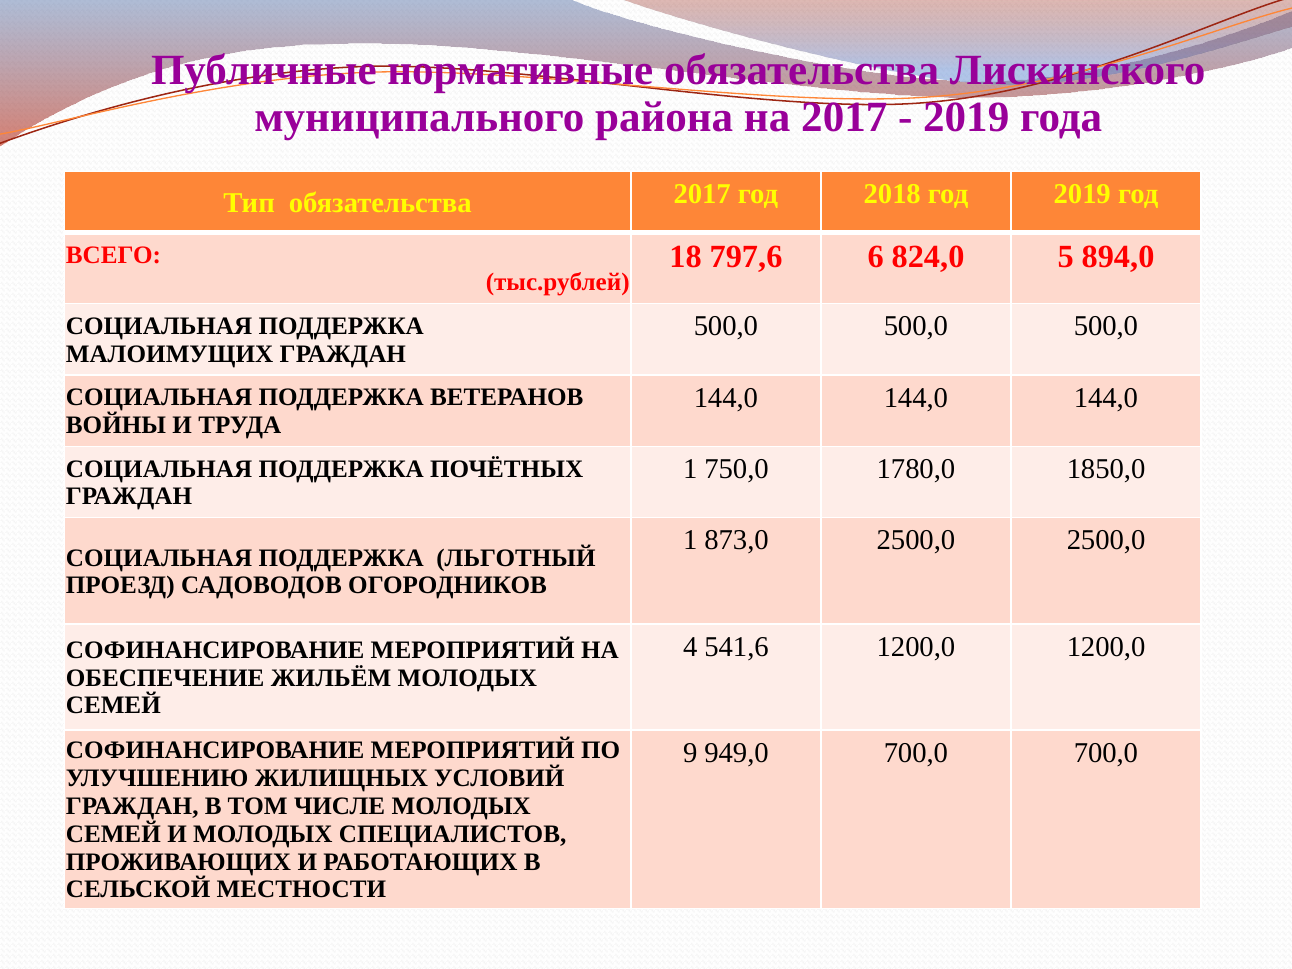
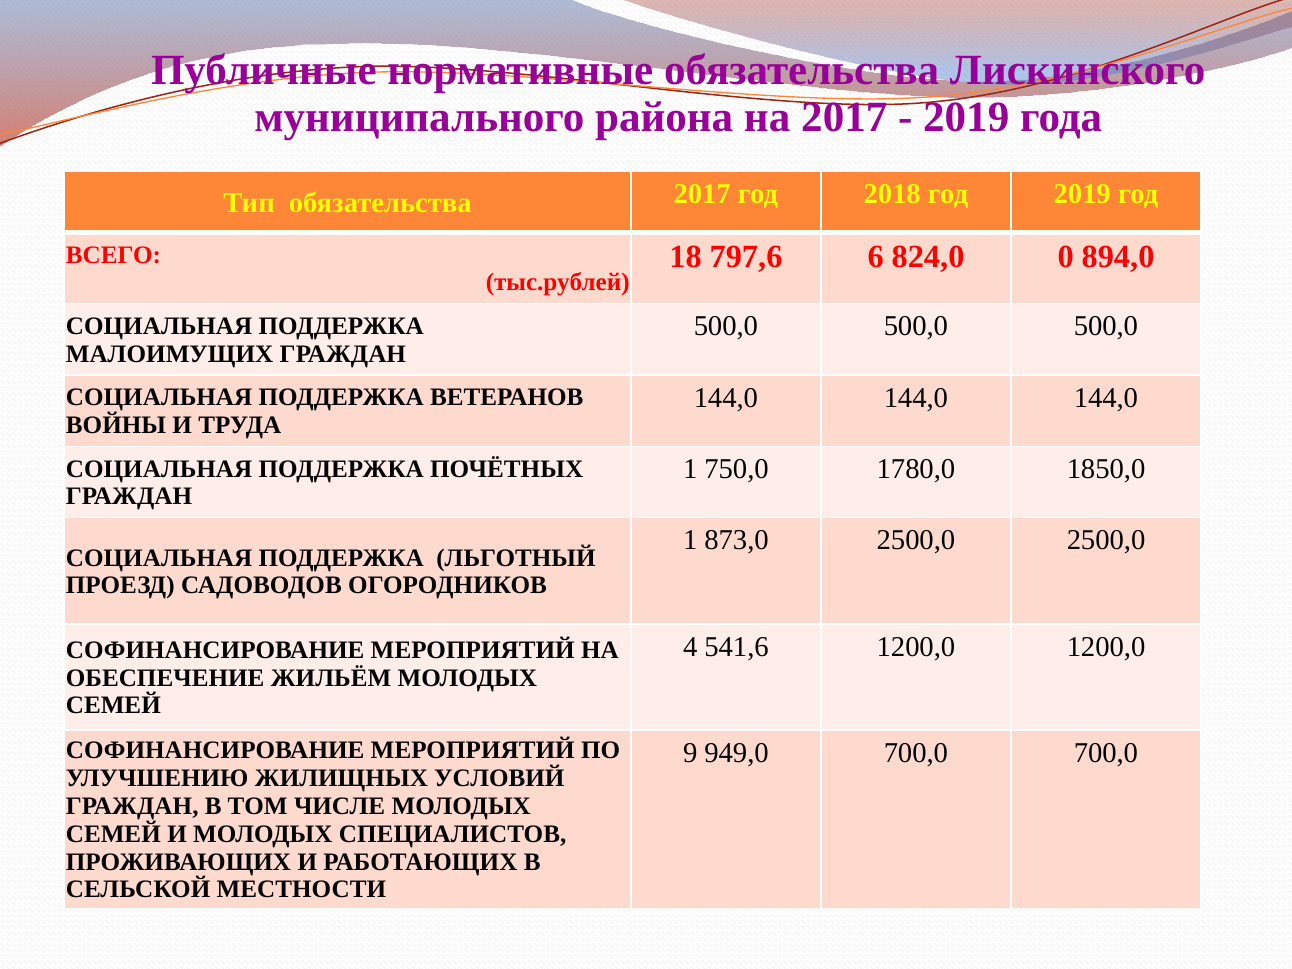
5: 5 -> 0 (1066, 257)
